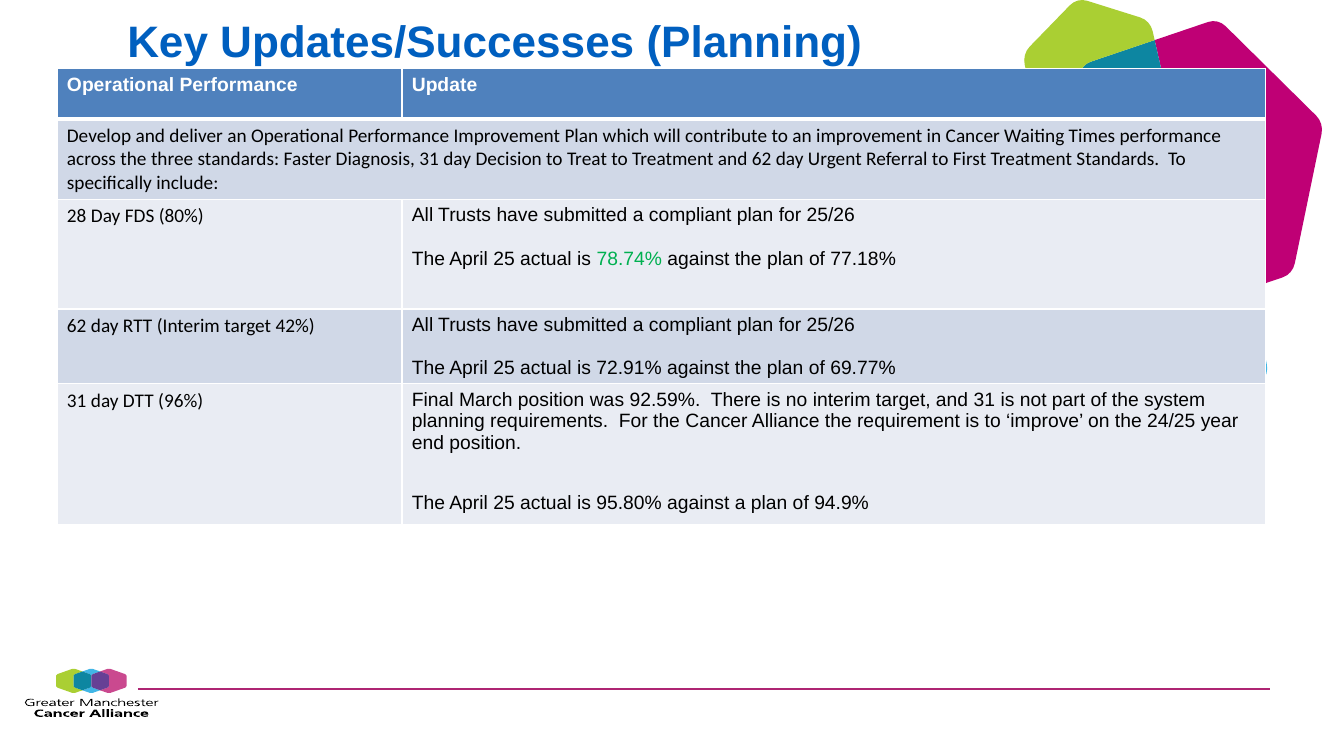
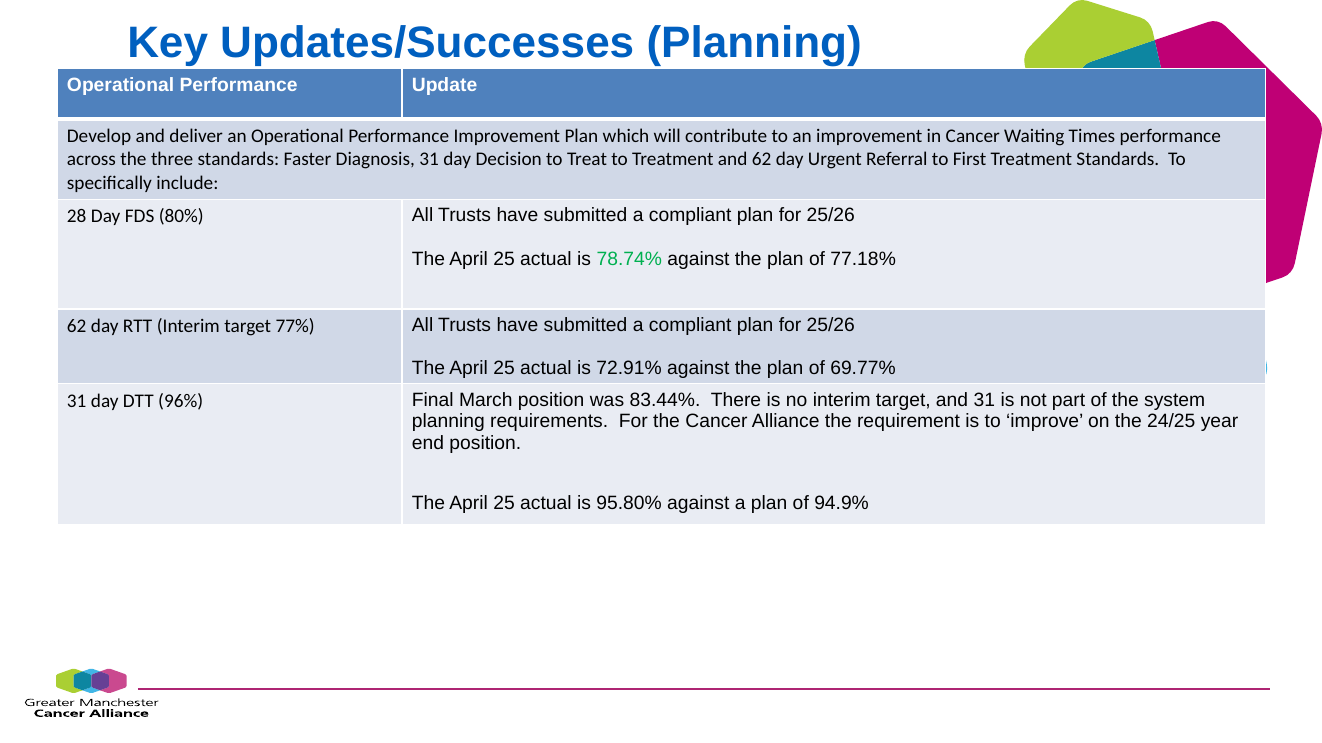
42%: 42% -> 77% (295, 326)
92.59%: 92.59% -> 83.44% (665, 400)
